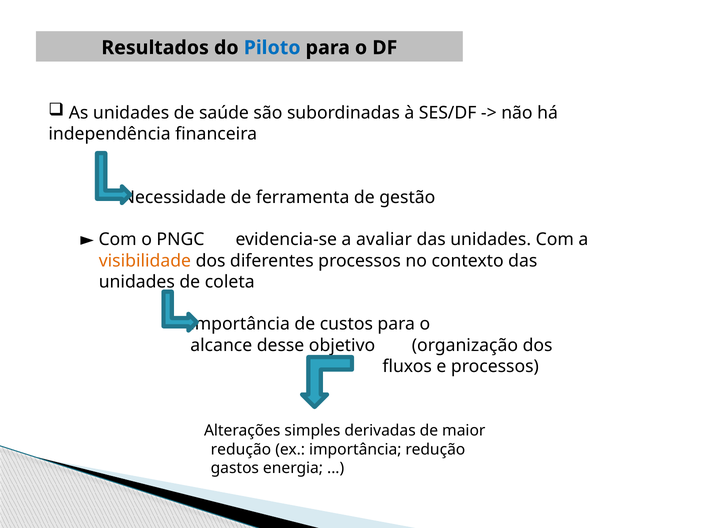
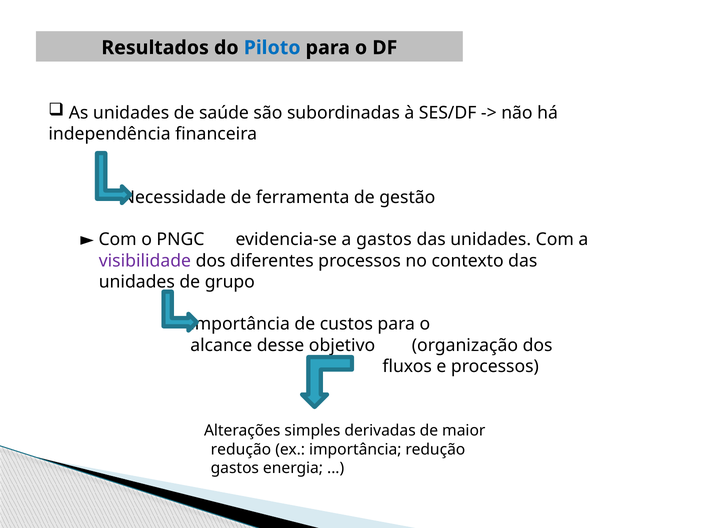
a avaliar: avaliar -> gastos (384, 240)
visibilidade colour: orange -> purple (145, 261)
coleta: coleta -> grupo (230, 282)
